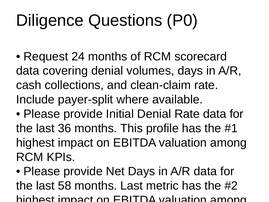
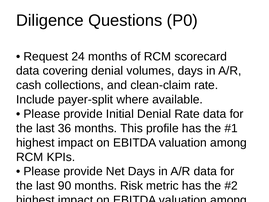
58: 58 -> 90 (65, 186)
months Last: Last -> Risk (132, 186)
